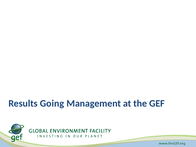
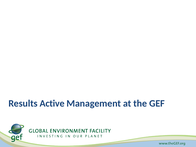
Going: Going -> Active (52, 103)
